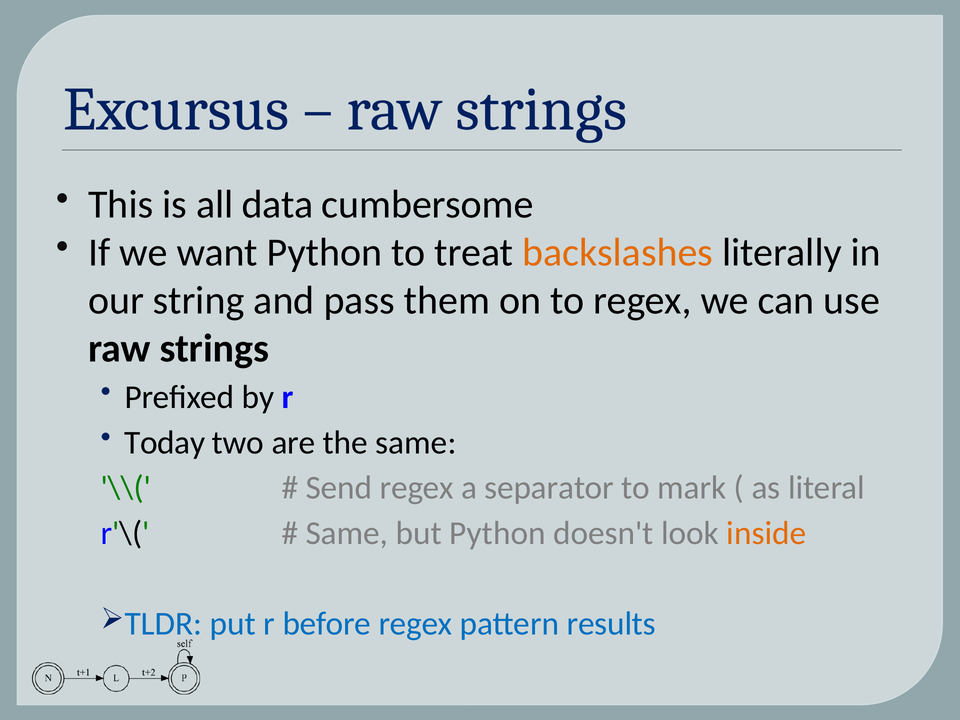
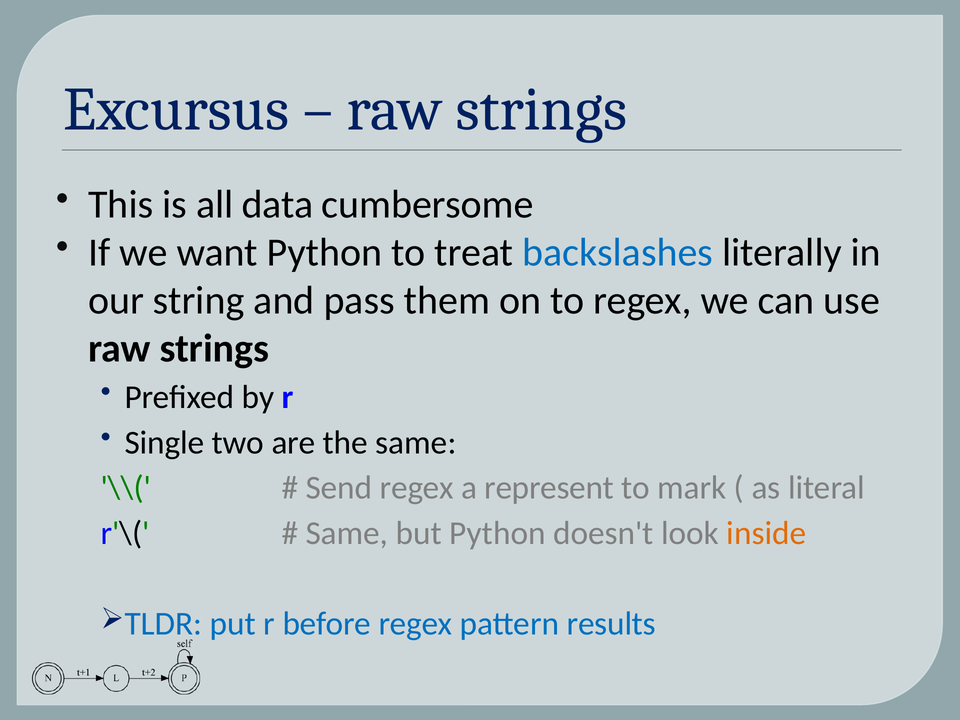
backslashes colour: orange -> blue (618, 252)
Today: Today -> Single (165, 443)
separator: separator -> represent (549, 488)
